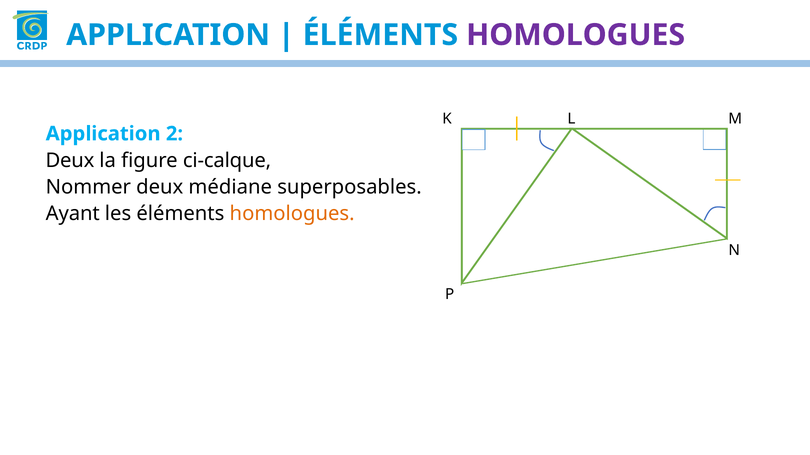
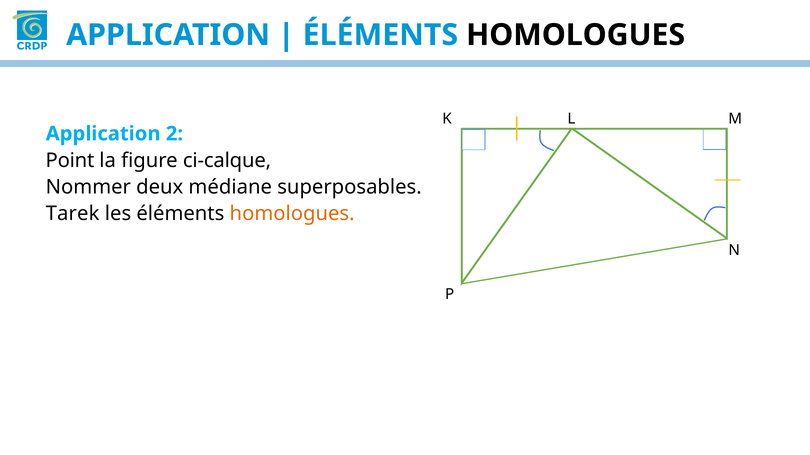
HOMOLOGUES colour: purple -> black (576, 35)
Deux: Deux -> Point (70, 161)
Ayant: Ayant -> Tarek (73, 214)
